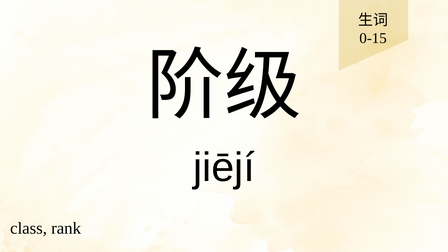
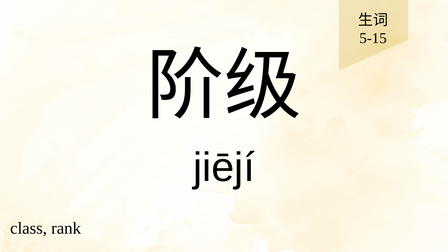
0-15: 0-15 -> 5-15 (373, 38)
